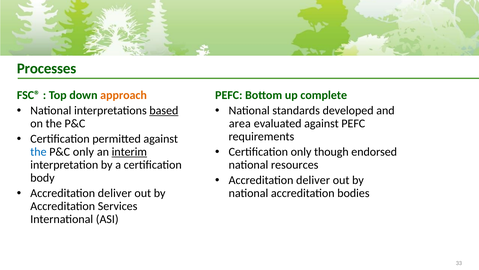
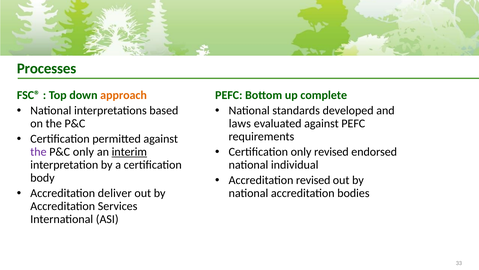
based underline: present -> none (164, 110)
area: area -> laws (240, 123)
only though: though -> revised (331, 152)
the colour: blue -> purple (38, 152)
resources: resources -> individual (295, 165)
deliver: deliver -> revised (313, 180)
